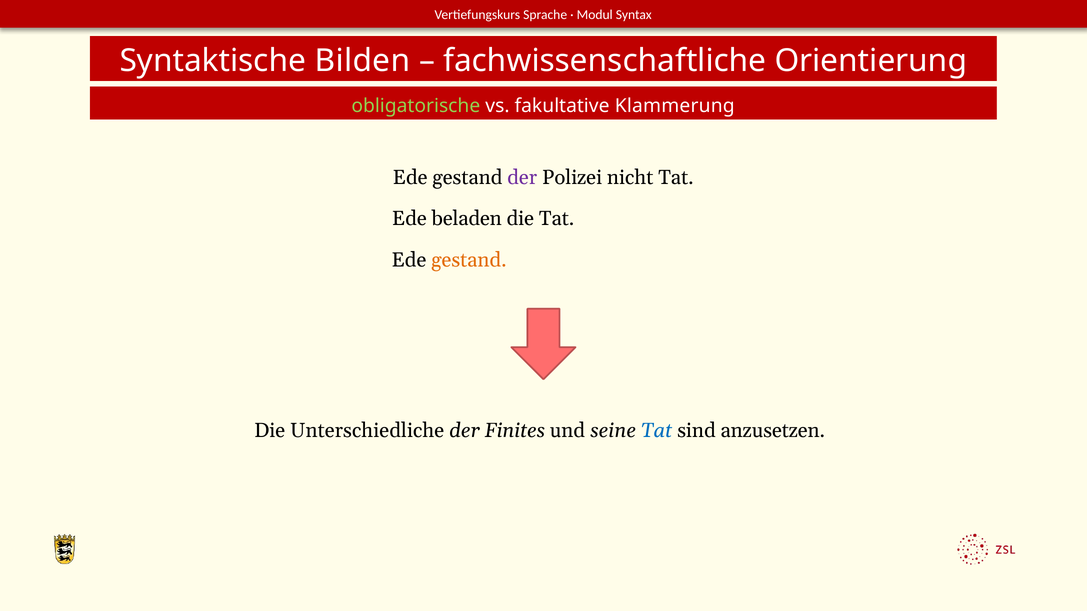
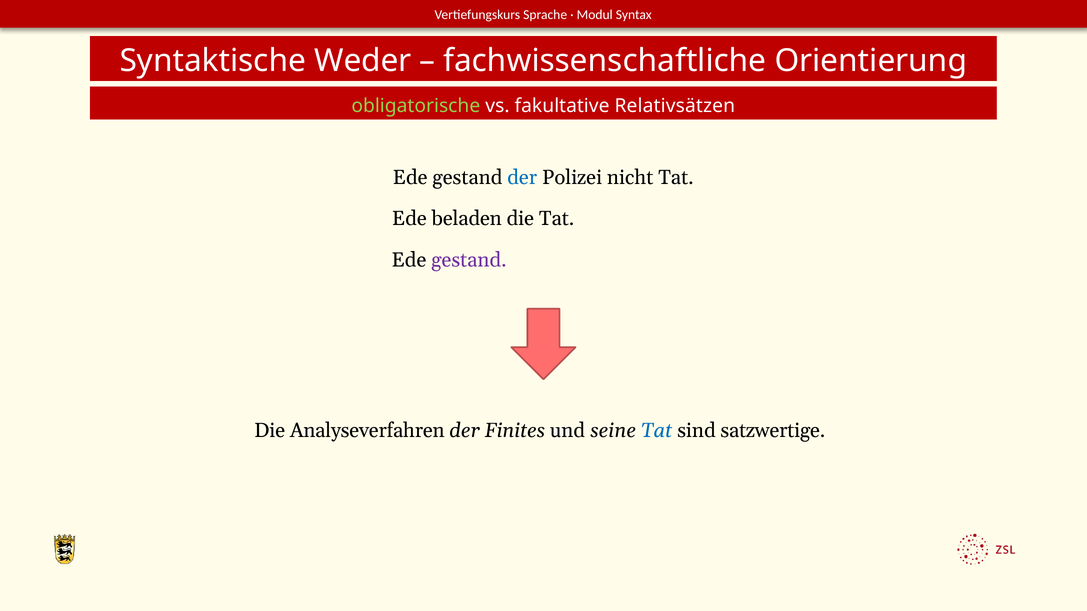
Bilden: Bilden -> Weder (363, 61)
Klammerung: Klammerung -> Relativsätzen (675, 106)
der colour: purple -> blue (522, 178)
gestand colour: orange -> purple (469, 260)
Unterschiedliche: Unterschiedliche -> Analyseverfahren (367, 431)
anzusetzen: anzusetzen -> satzwertige (773, 431)
